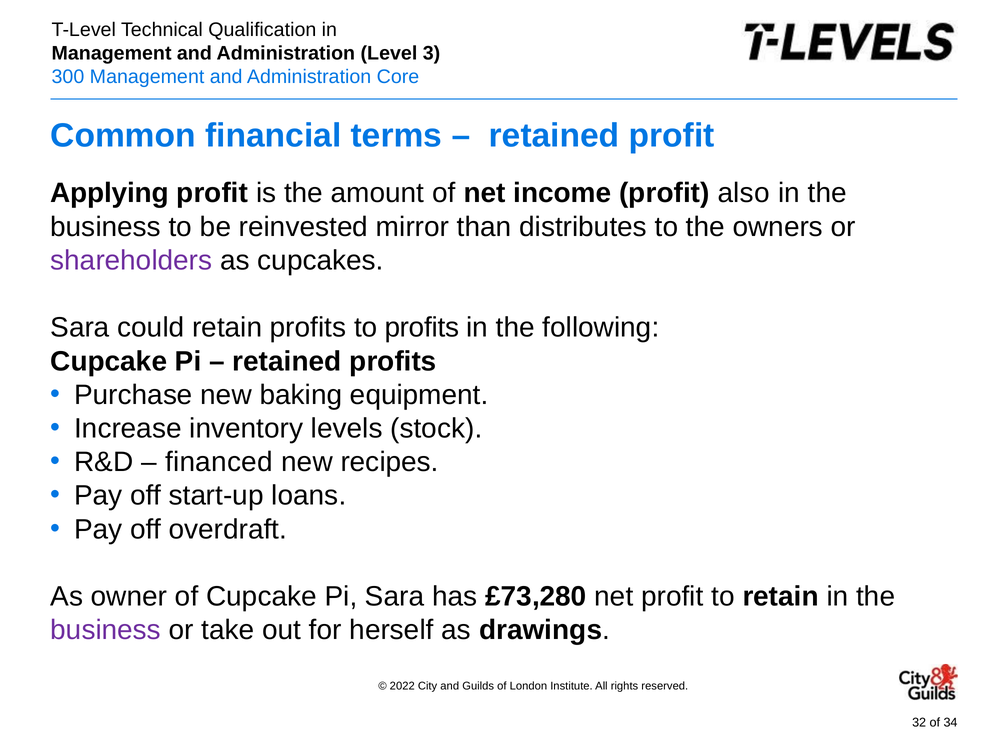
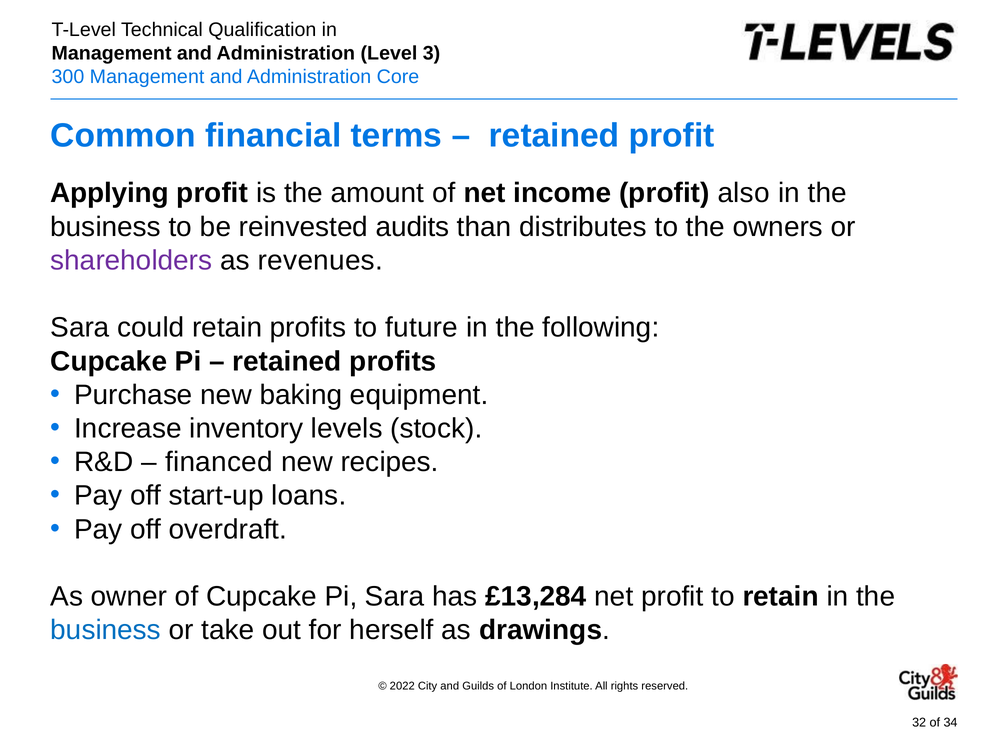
mirror: mirror -> audits (413, 227)
cupcakes: cupcakes -> revenues (320, 260)
to profits: profits -> future (422, 328)
£73,280: £73,280 -> £13,284 (536, 597)
business colour: purple -> blue (106, 630)
